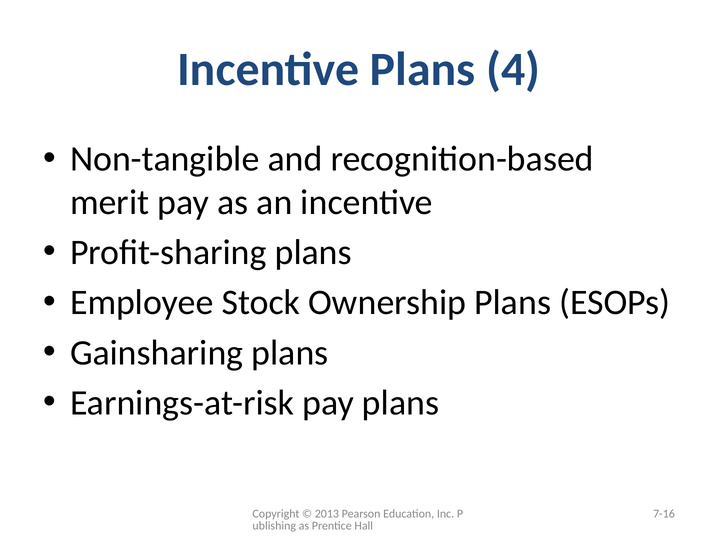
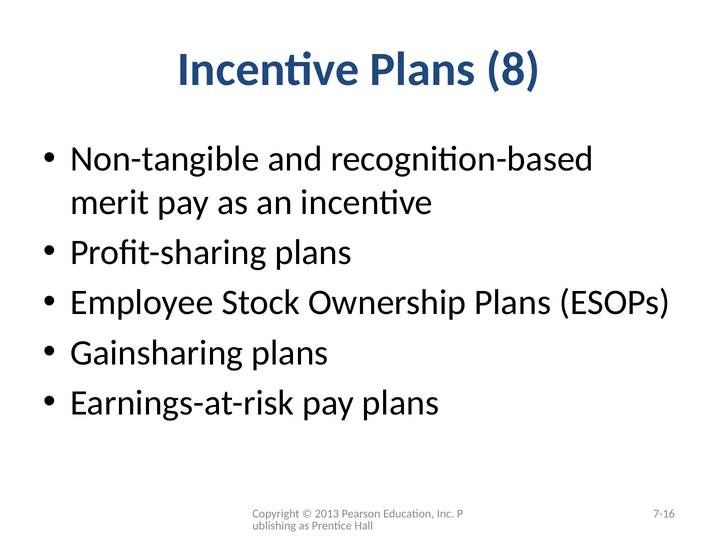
4: 4 -> 8 (513, 70)
